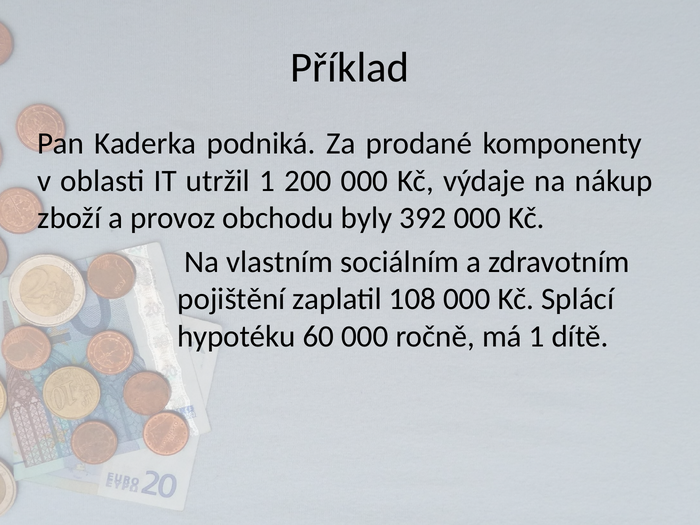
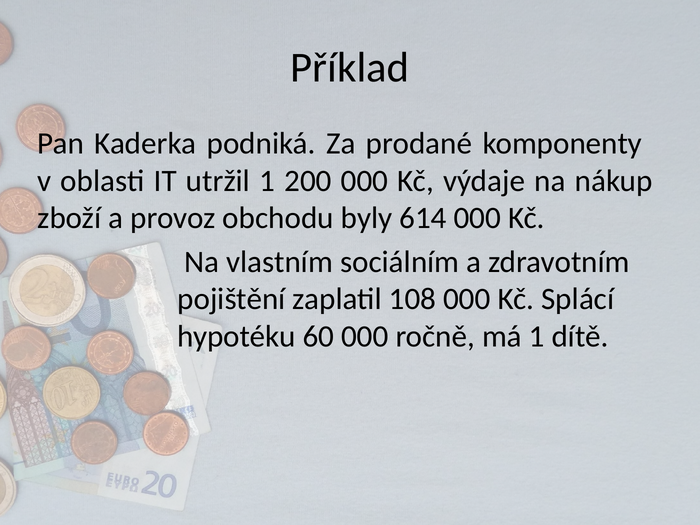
392: 392 -> 614 (423, 218)
